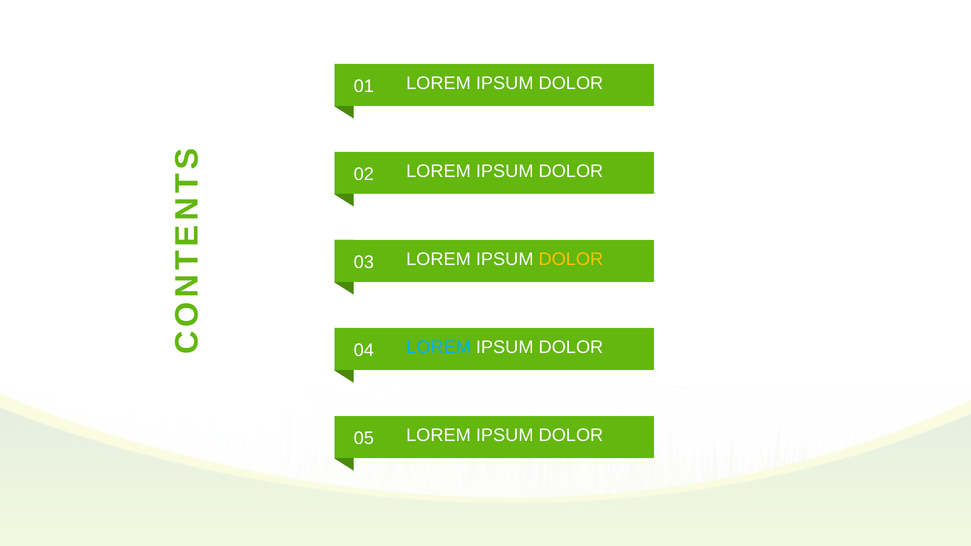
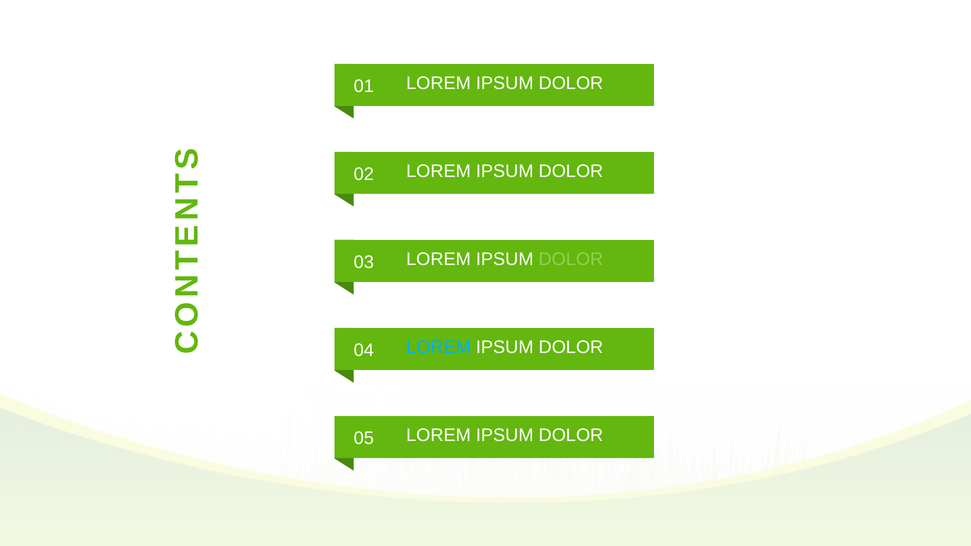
DOLOR colour: yellow -> light green (571, 259)
